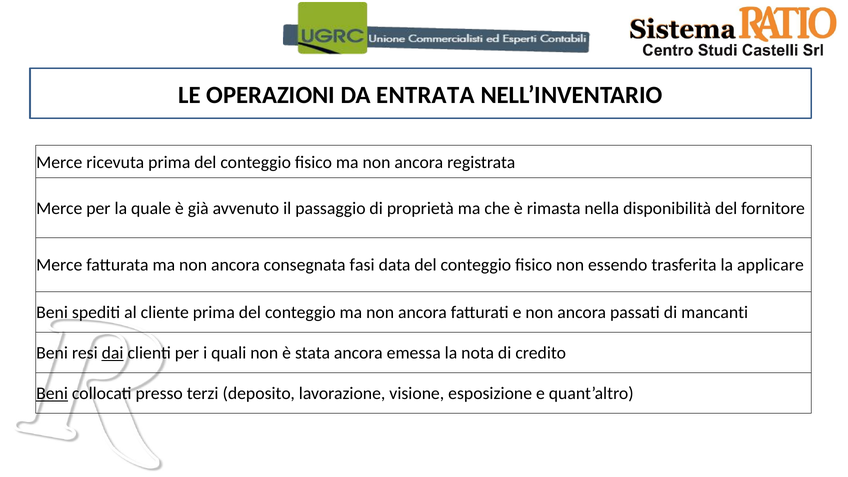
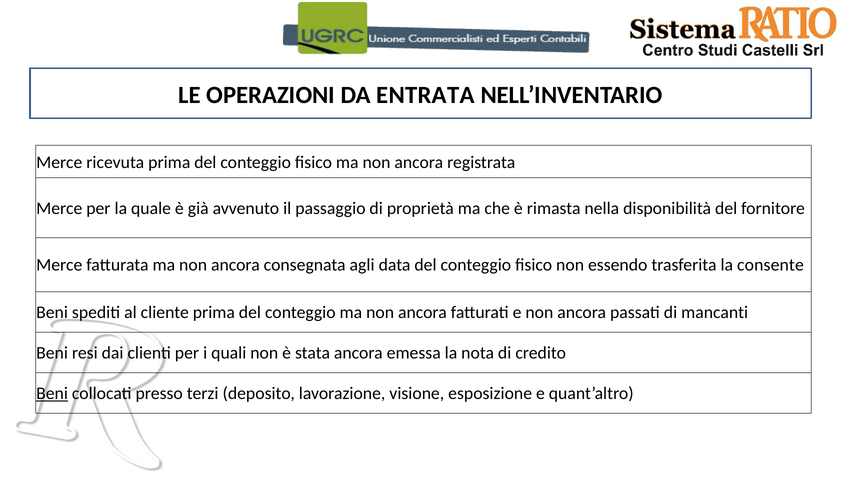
fasi: fasi -> agli (362, 265)
applicare: applicare -> consente (770, 265)
dai underline: present -> none (113, 353)
